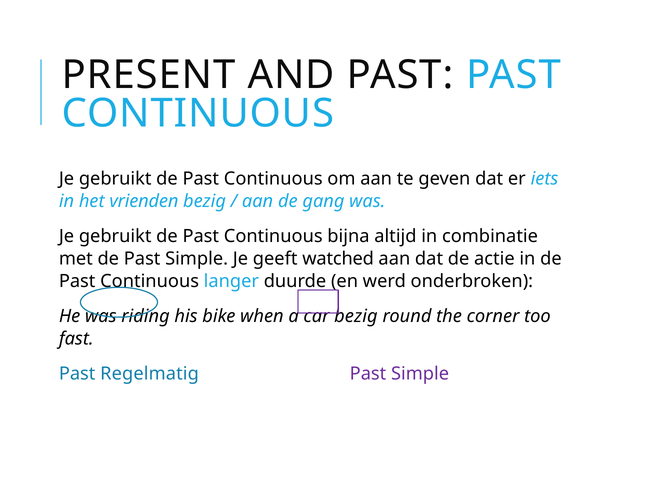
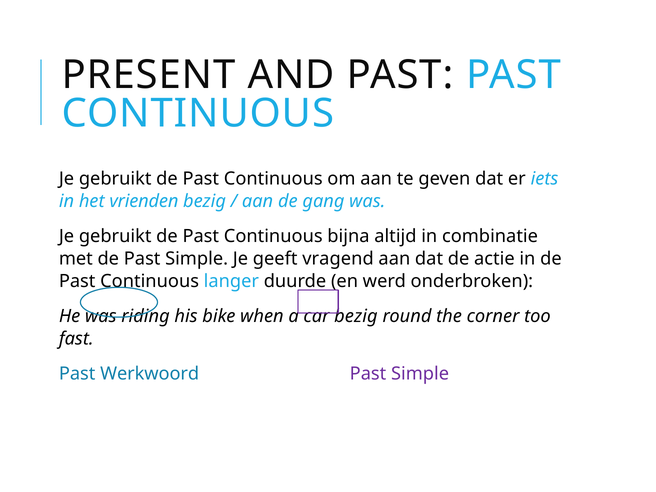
watched: watched -> vragend (338, 259)
Regelmatig: Regelmatig -> Werkwoord (150, 374)
